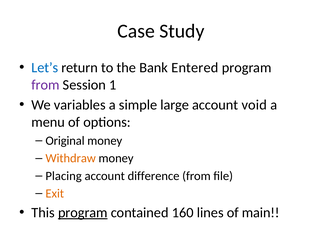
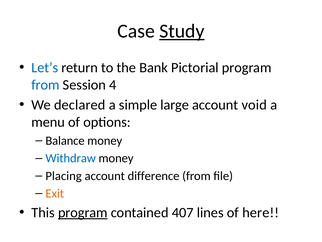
Study underline: none -> present (182, 31)
Entered: Entered -> Pictorial (195, 68)
from colour: purple -> blue (45, 85)
1: 1 -> 4 (113, 85)
variables: variables -> declared (80, 105)
Original: Original -> Balance (65, 140)
Withdraw colour: orange -> blue (71, 158)
160: 160 -> 407 (183, 212)
main: main -> here (261, 212)
